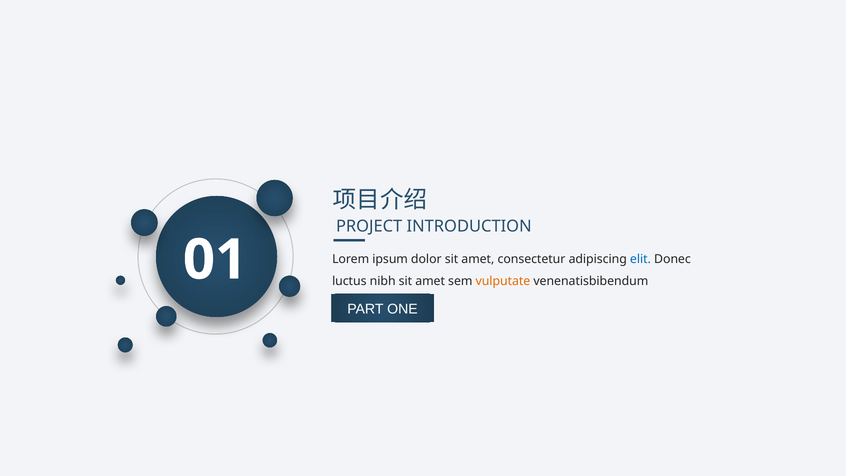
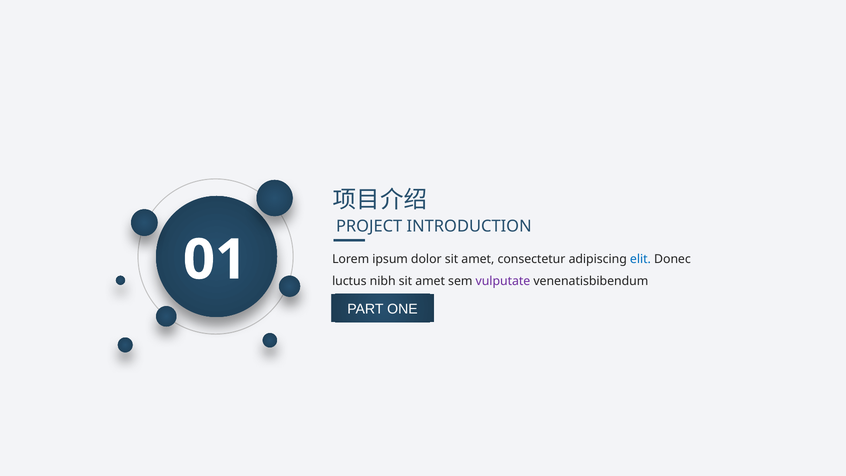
vulputate colour: orange -> purple (503, 281)
